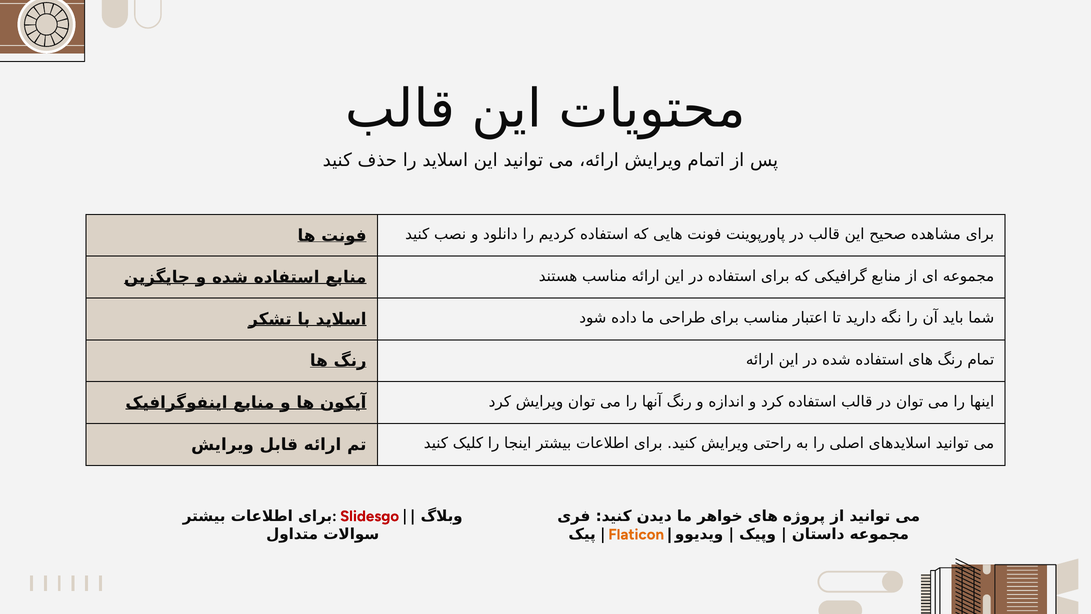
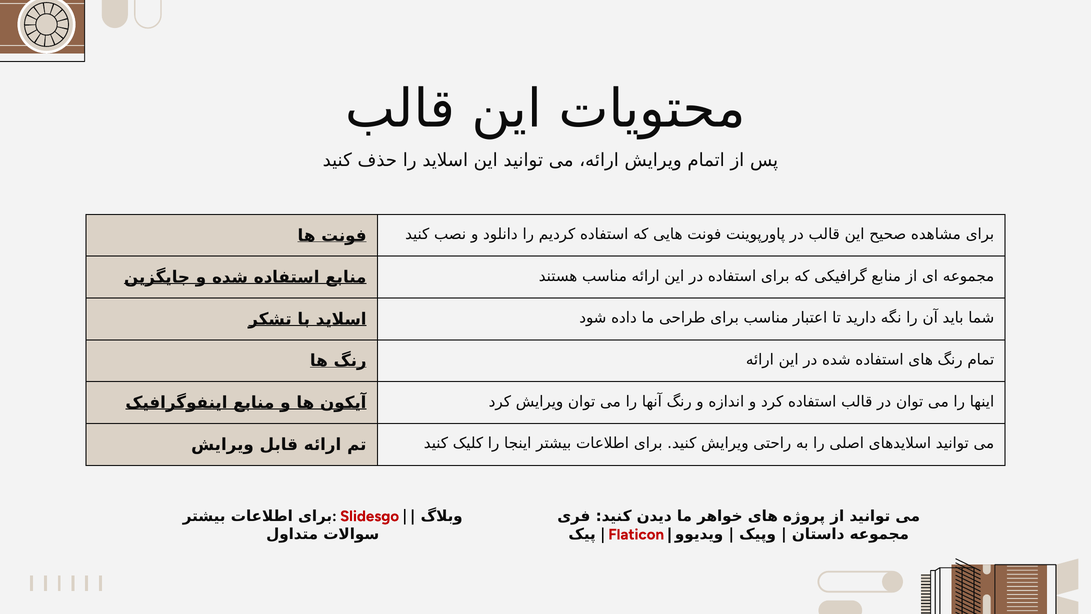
Flaticon colour: orange -> red (636, 534)
